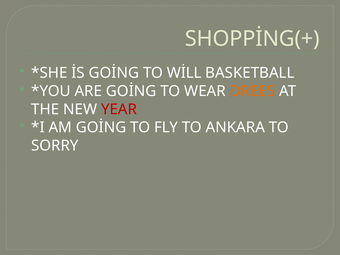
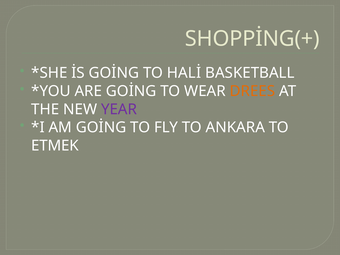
WİLL: WİLL -> HALİ (184, 73)
YEAR colour: red -> purple (119, 109)
SORRY: SORRY -> ETMEK (55, 146)
